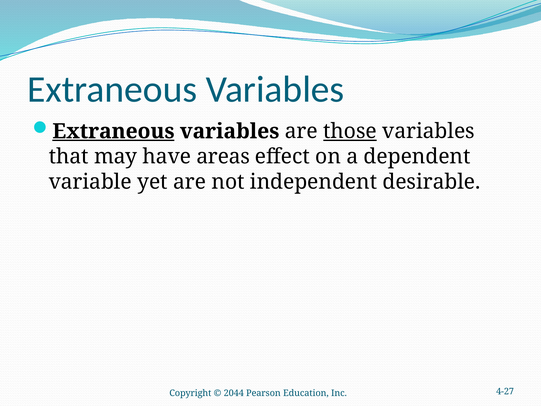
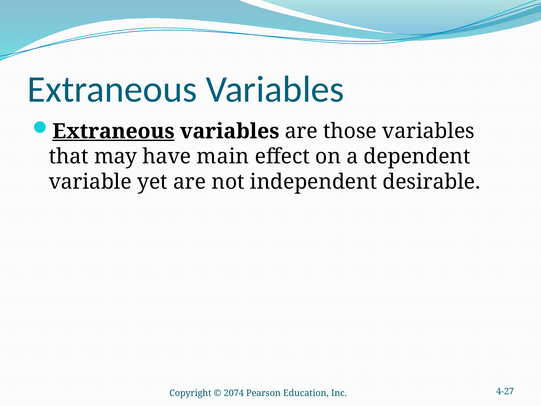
those underline: present -> none (350, 131)
areas: areas -> main (223, 156)
2044: 2044 -> 2074 (234, 393)
